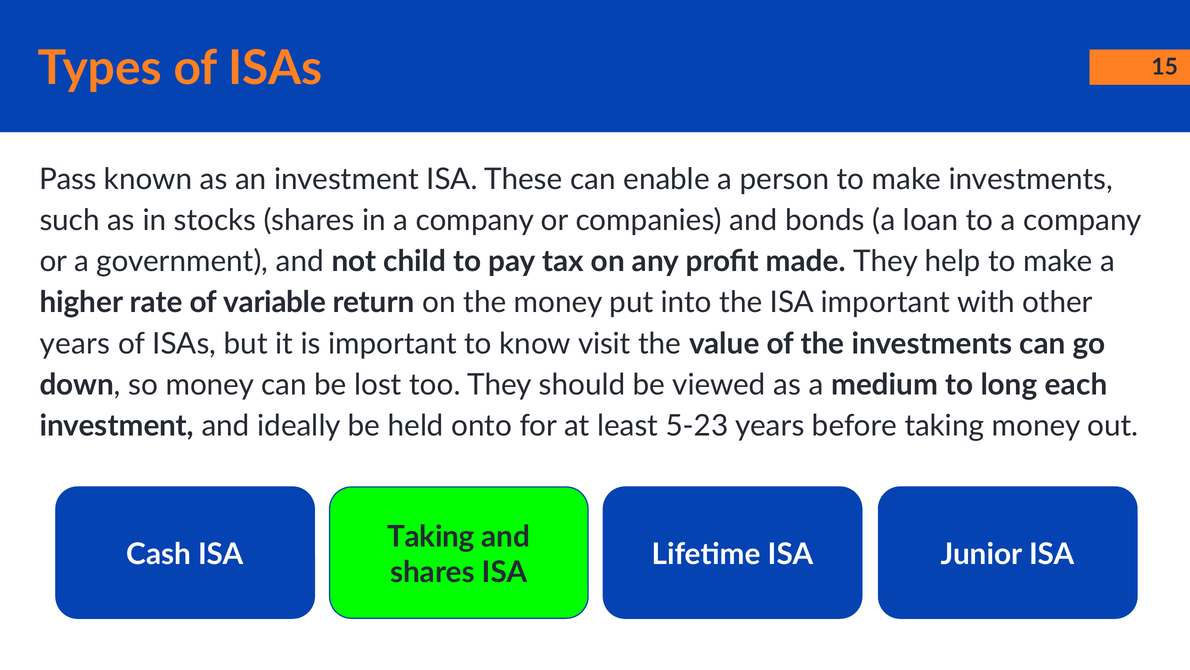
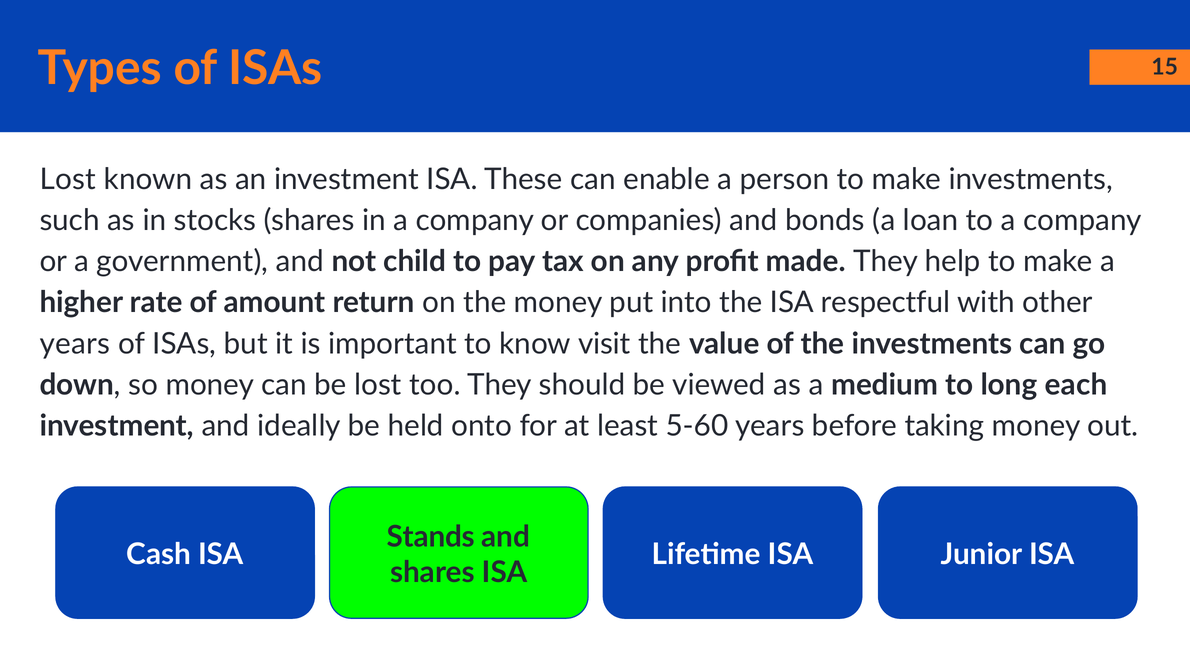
Pass: Pass -> Lost (68, 179)
variable: variable -> amount (275, 302)
ISA important: important -> respectful (885, 302)
5-23: 5-23 -> 5-60 (697, 426)
Taking: Taking -> Stands (431, 536)
